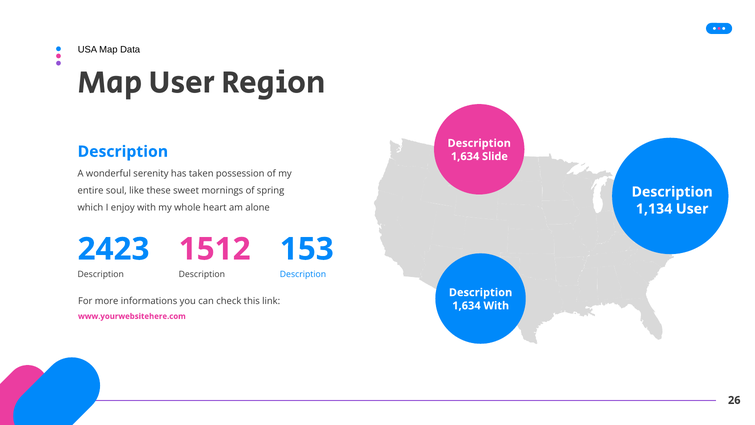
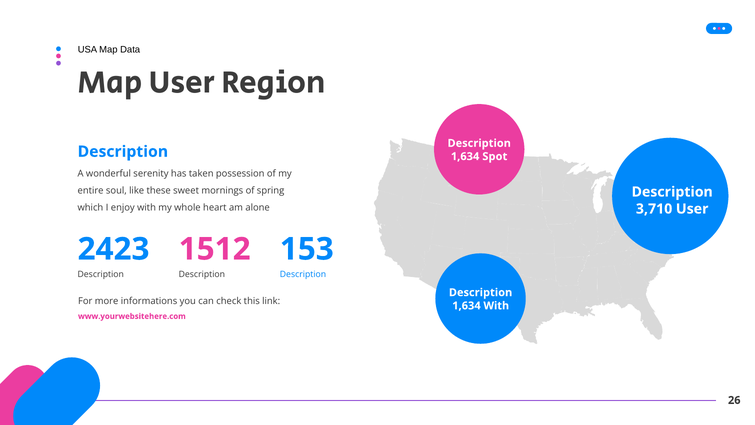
Slide: Slide -> Spot (495, 156)
1,134: 1,134 -> 3,710 (654, 209)
